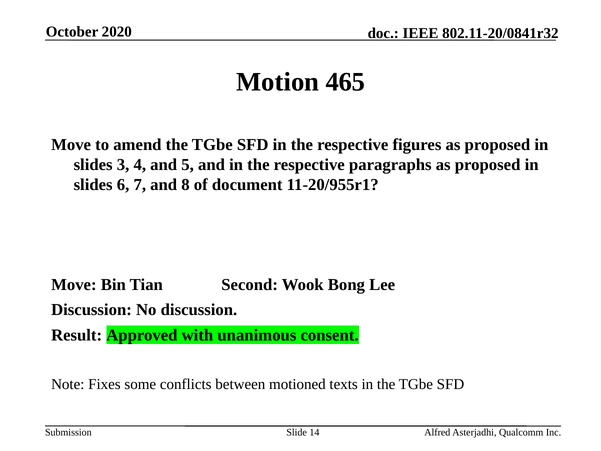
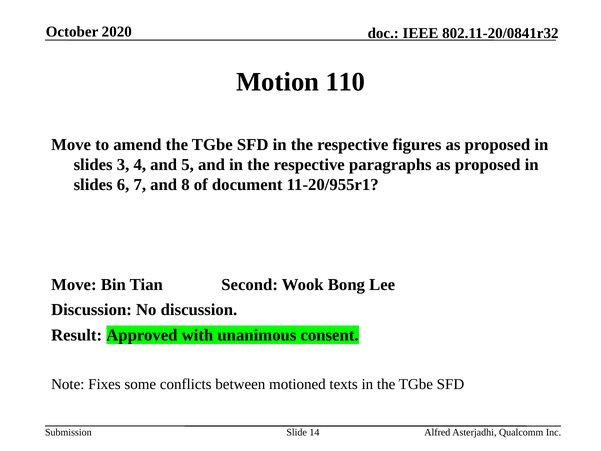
465: 465 -> 110 (345, 82)
